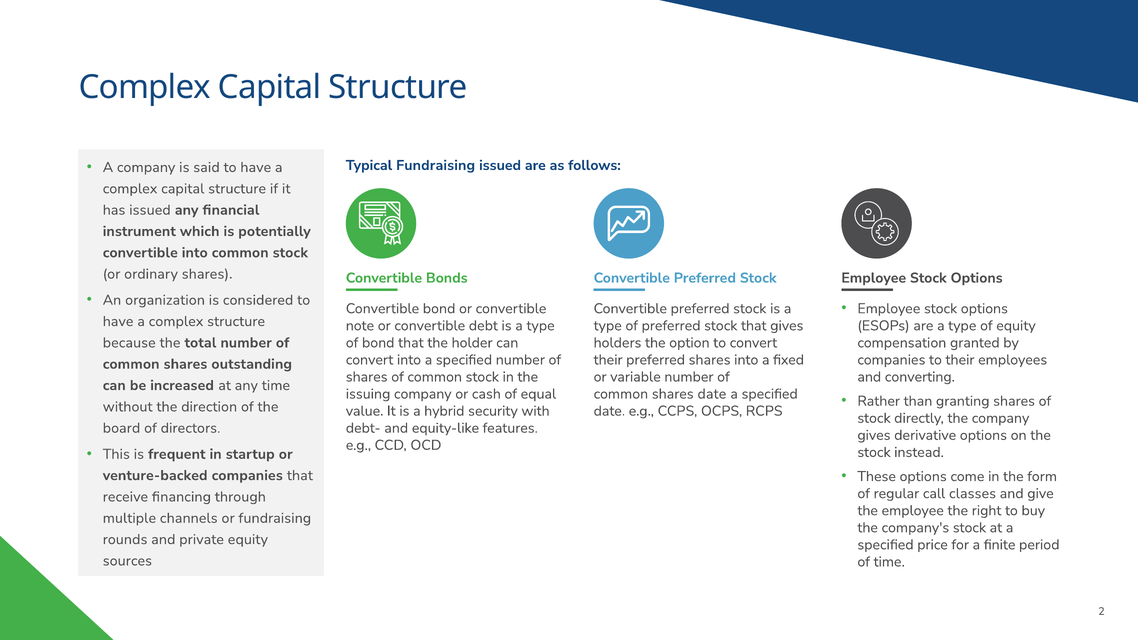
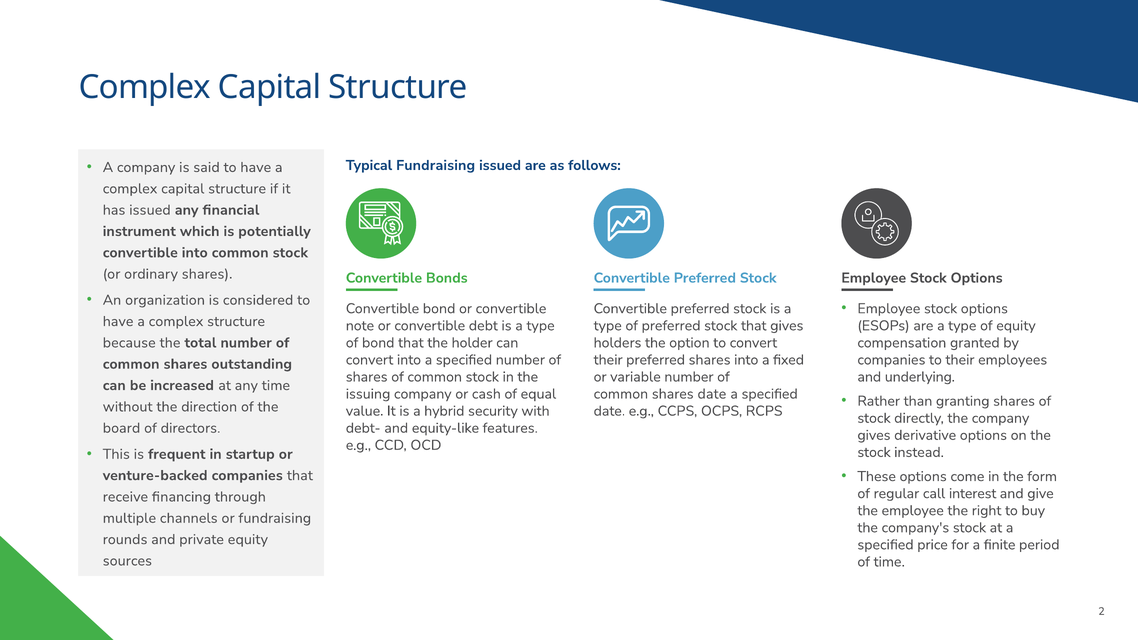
converting: converting -> underlying (920, 377)
classes: classes -> interest (973, 494)
